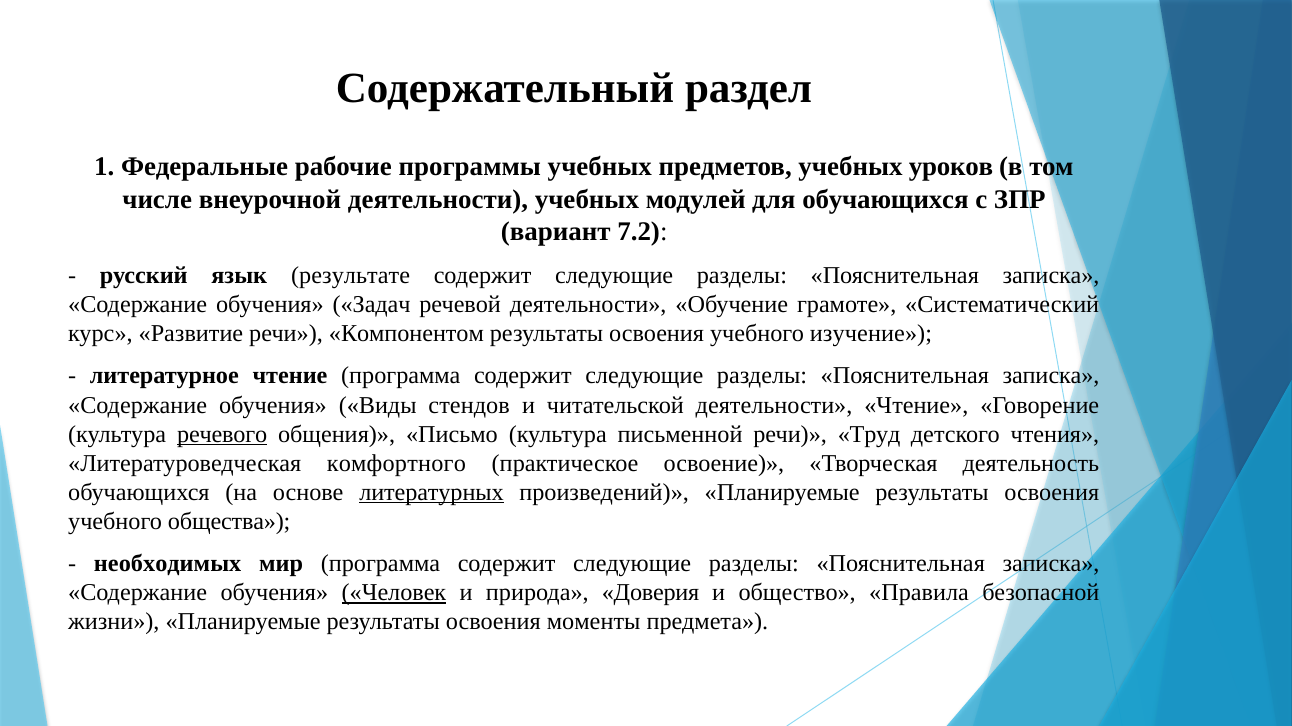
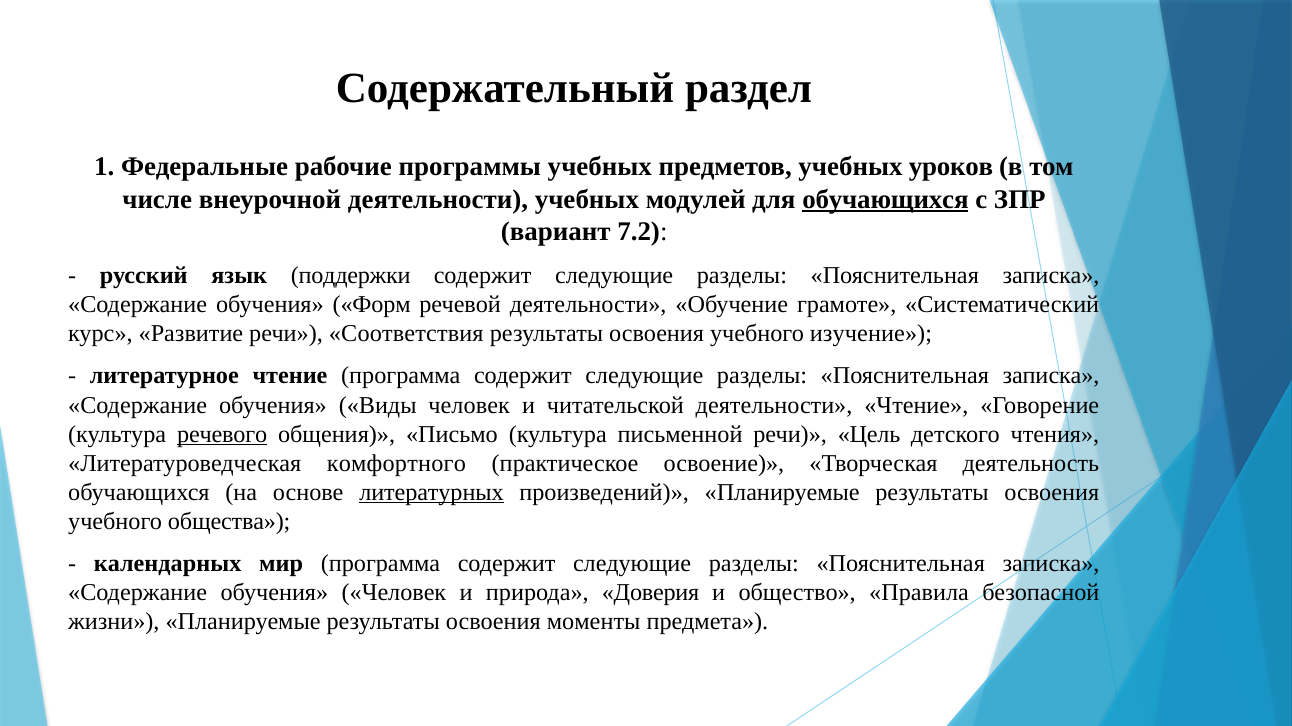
обучающихся underline: none -> present (885, 199)
результате: результате -> поддержки (351, 276)
Задач: Задач -> Форм (372, 305)
Компонентом: Компонентом -> Соответствия (406, 334)
Виды стендов: стендов -> человек (469, 405)
Труд: Труд -> Цель (869, 434)
необходимых: необходимых -> календарных (168, 564)
Человек underline: present -> none (394, 593)
